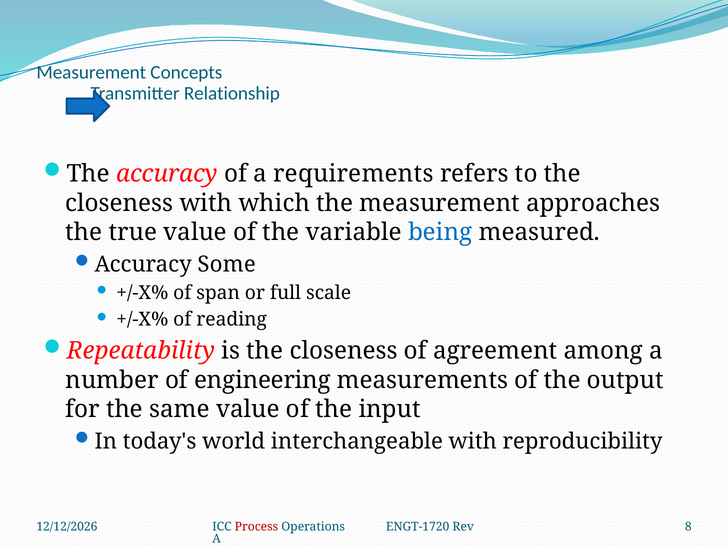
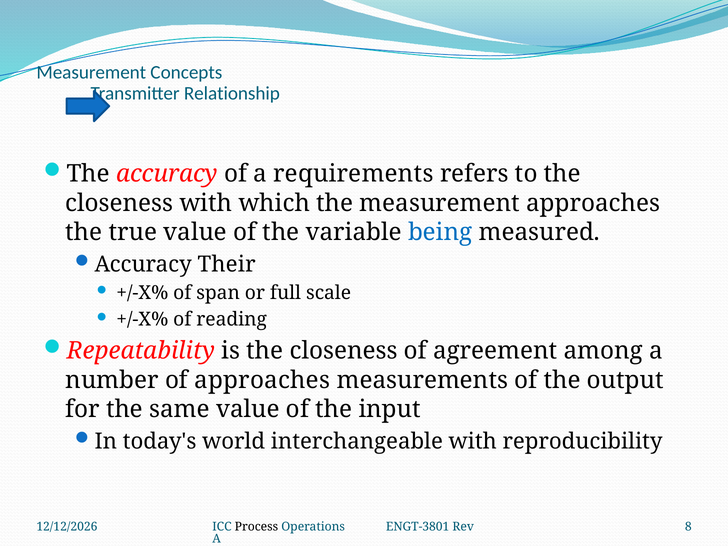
Some: Some -> Their (227, 264)
of engineering: engineering -> approaches (262, 380)
Process colour: red -> black (256, 527)
ENGT-1720: ENGT-1720 -> ENGT-3801 (418, 527)
